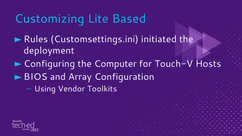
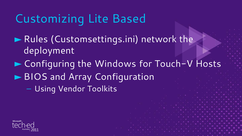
initiated: initiated -> network (159, 39)
Computer: Computer -> Windows (115, 64)
